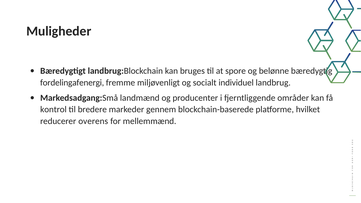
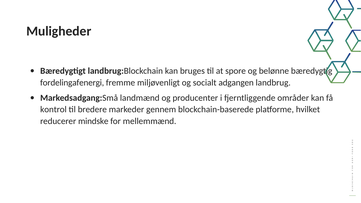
individuel: individuel -> adgangen (236, 83)
overens: overens -> mindske (93, 121)
